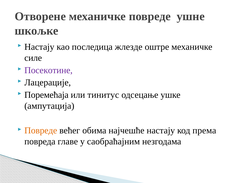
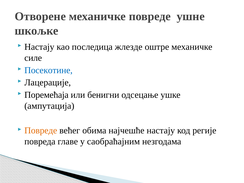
Посекотине colour: purple -> blue (48, 70)
тинитус: тинитус -> бенигни (103, 95)
према: према -> регије (204, 131)
